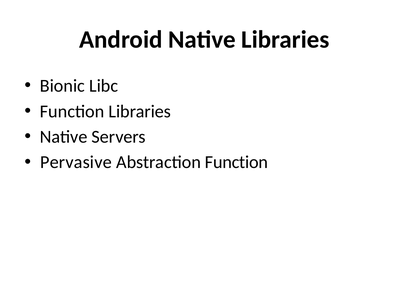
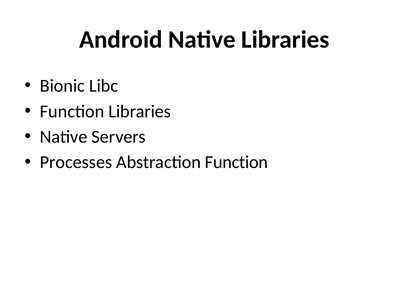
Pervasive: Pervasive -> Processes (76, 162)
